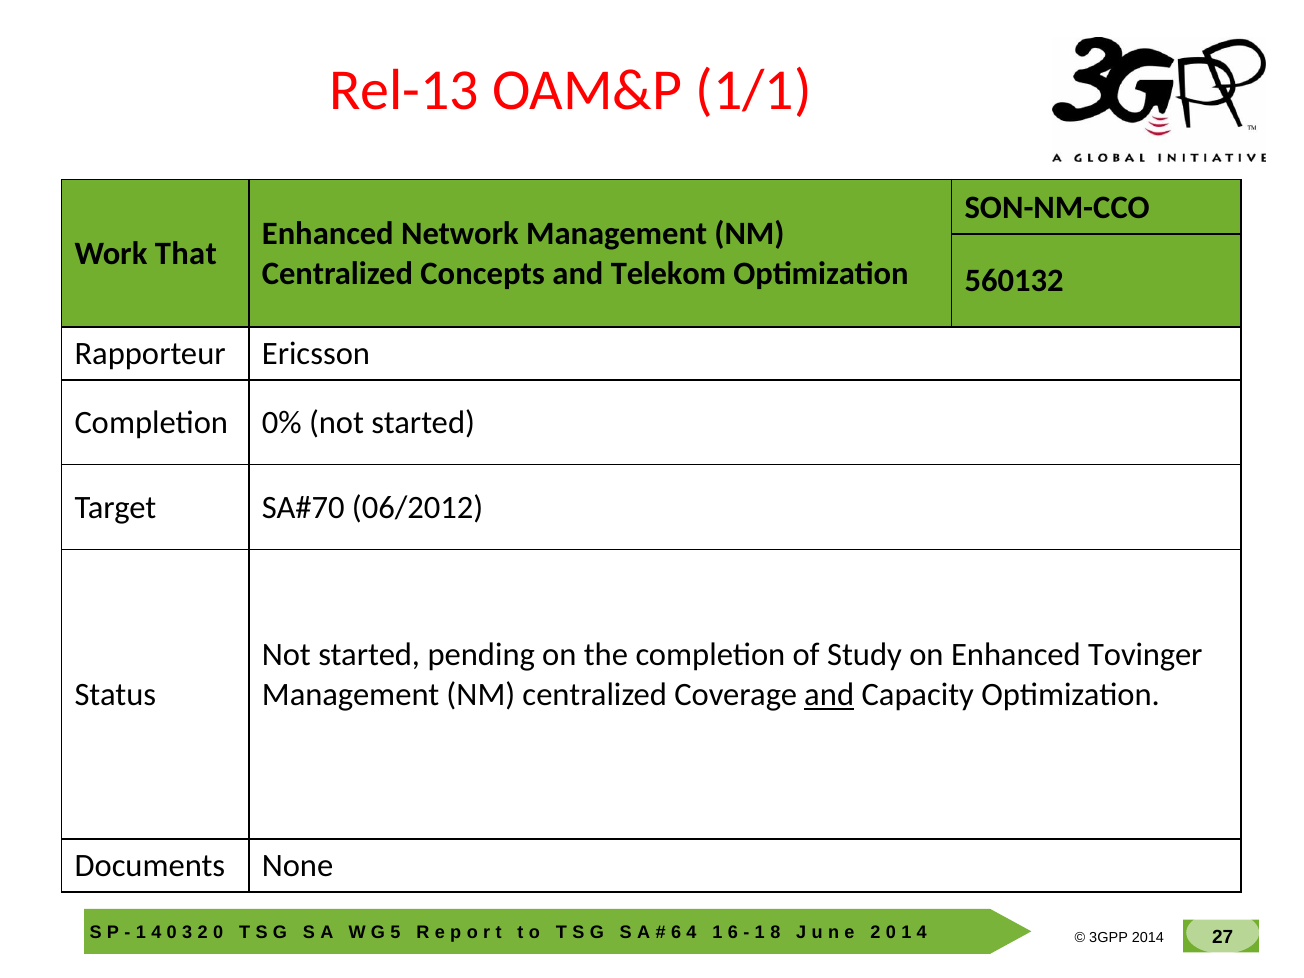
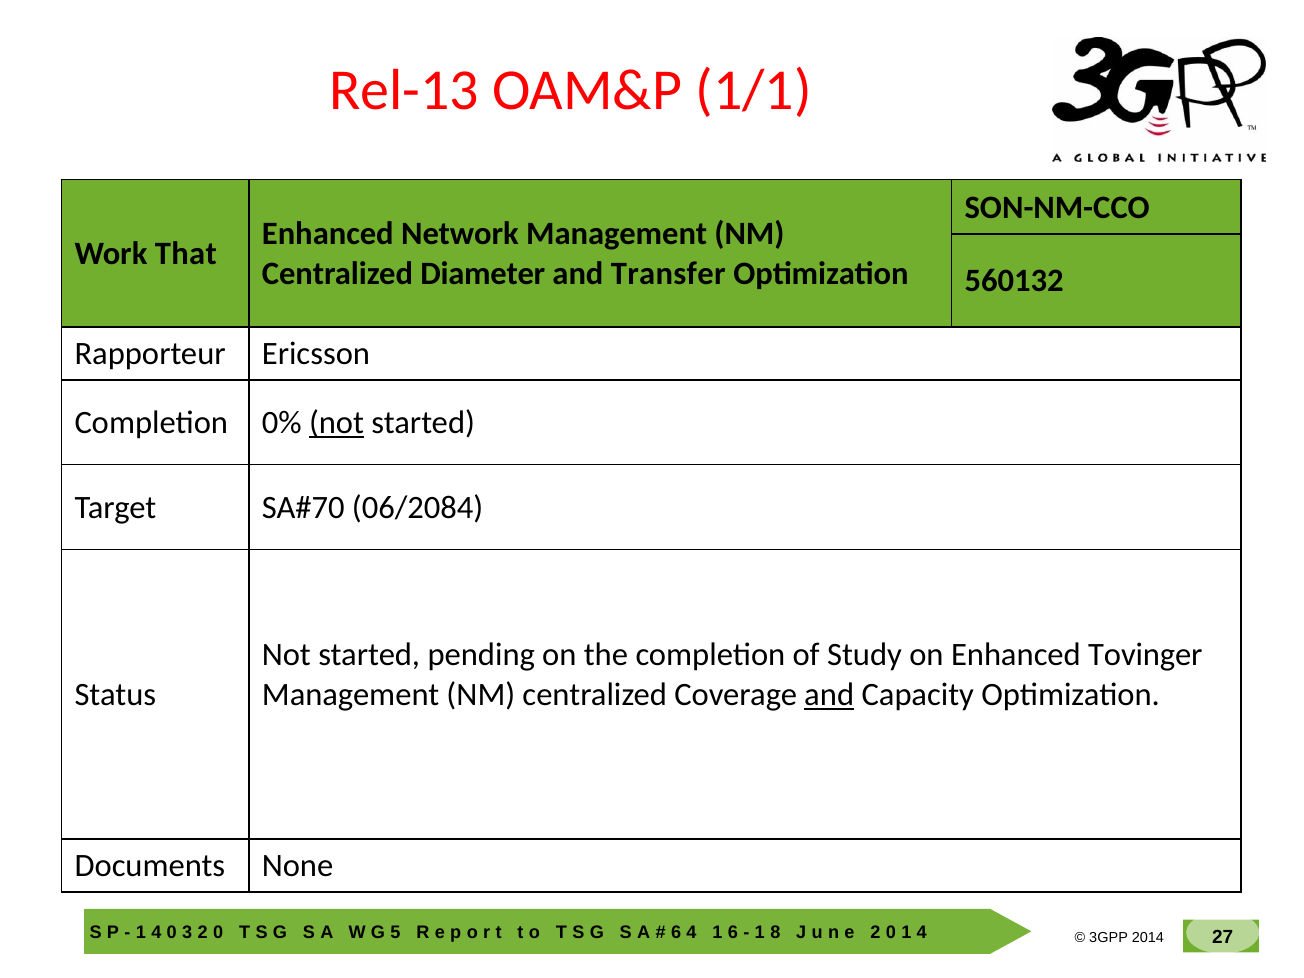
Concepts: Concepts -> Diameter (483, 274)
Telekom: Telekom -> Transfer (668, 274)
not underline: none -> present (337, 423)
06/2012: 06/2012 -> 06/2084 (418, 508)
